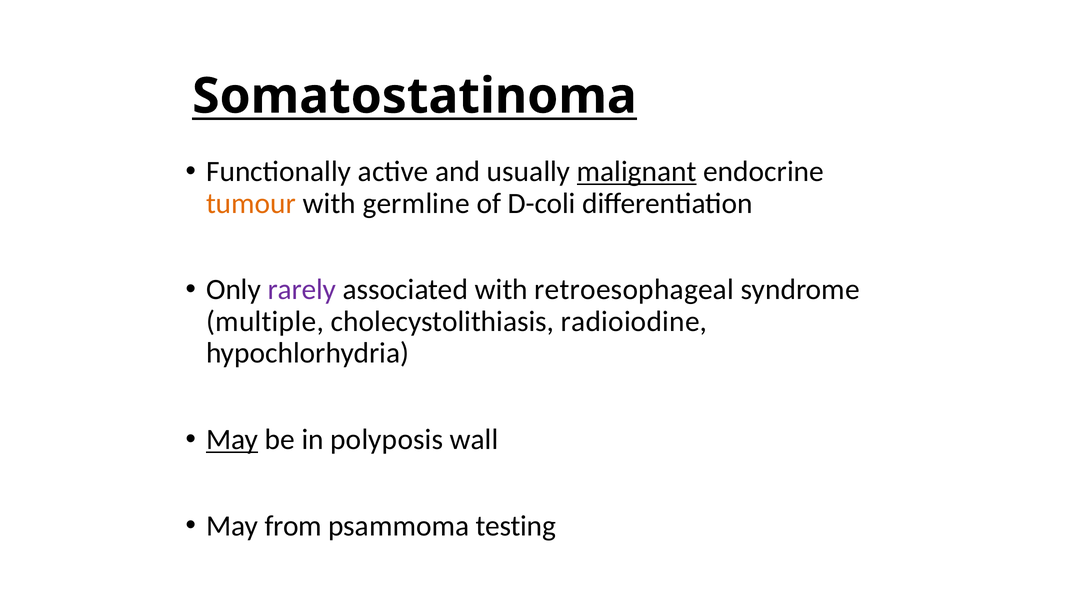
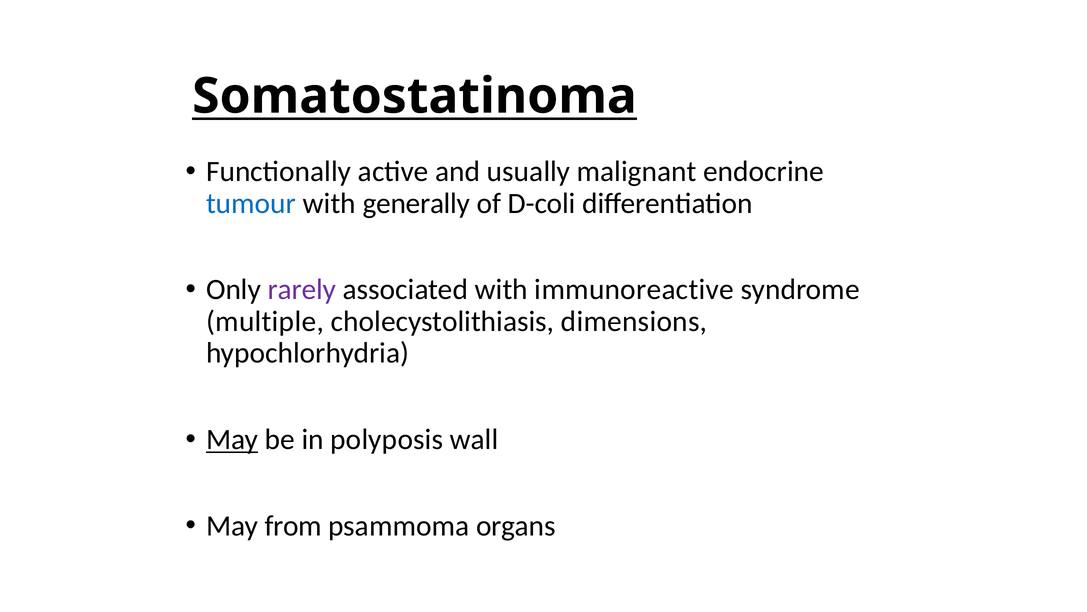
malignant underline: present -> none (637, 171)
tumour colour: orange -> blue (251, 203)
germline: germline -> generally (416, 203)
retroesophageal: retroesophageal -> immunoreactive (634, 289)
radioiodine: radioiodine -> dimensions (634, 321)
testing: testing -> organs (516, 525)
